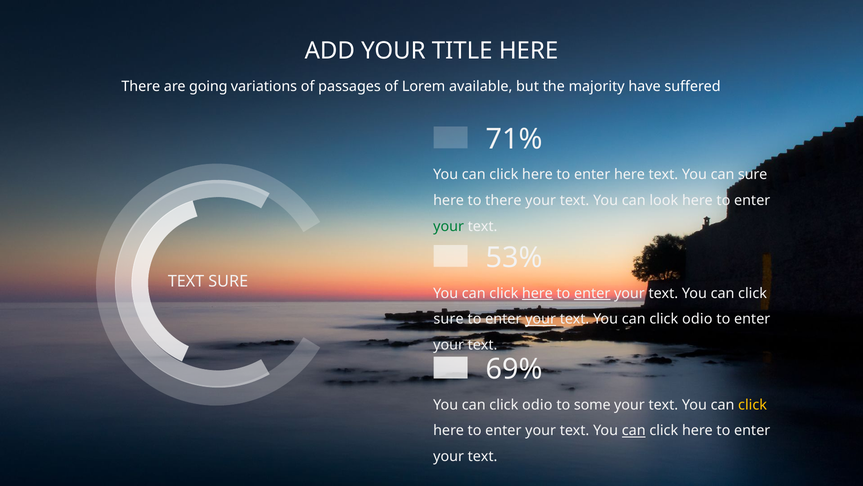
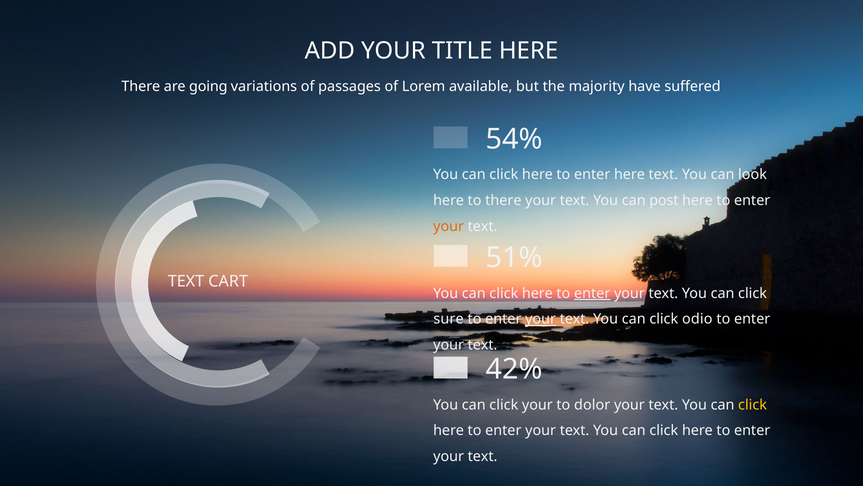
71%: 71% -> 54% (514, 139)
can sure: sure -> look (753, 175)
look: look -> post (664, 200)
your colour: green -> orange (449, 226)
53%: 53% -> 51% (514, 257)
TEXT SURE: SURE -> CART (228, 281)
here underline: present -> none (537, 293)
69%: 69% -> 42% (514, 369)
odio: odio -> your (537, 404)
some: some -> dolor (592, 404)
can underline: present -> none (634, 430)
